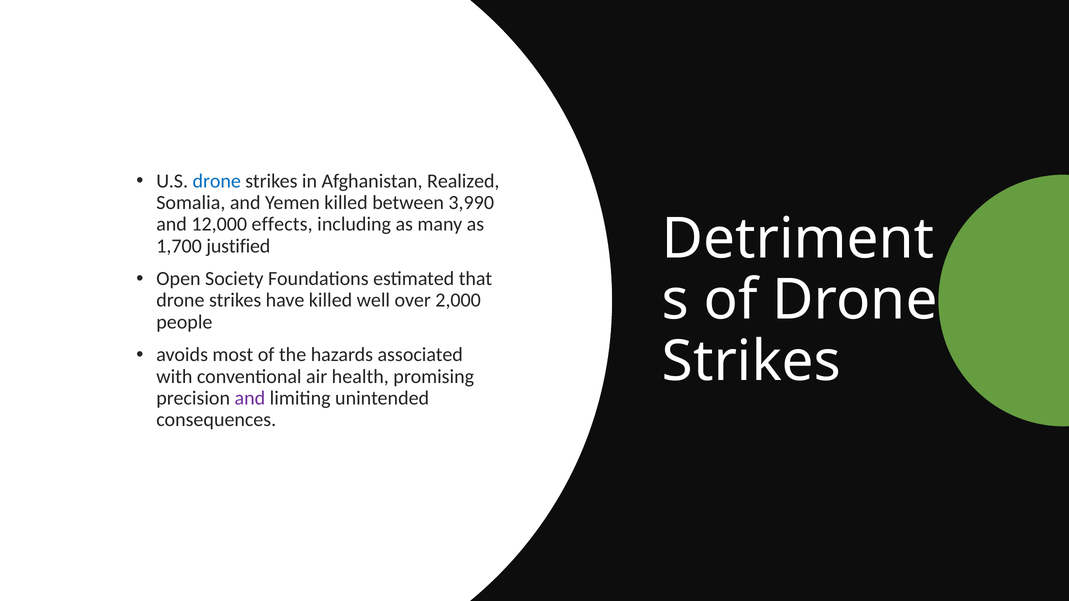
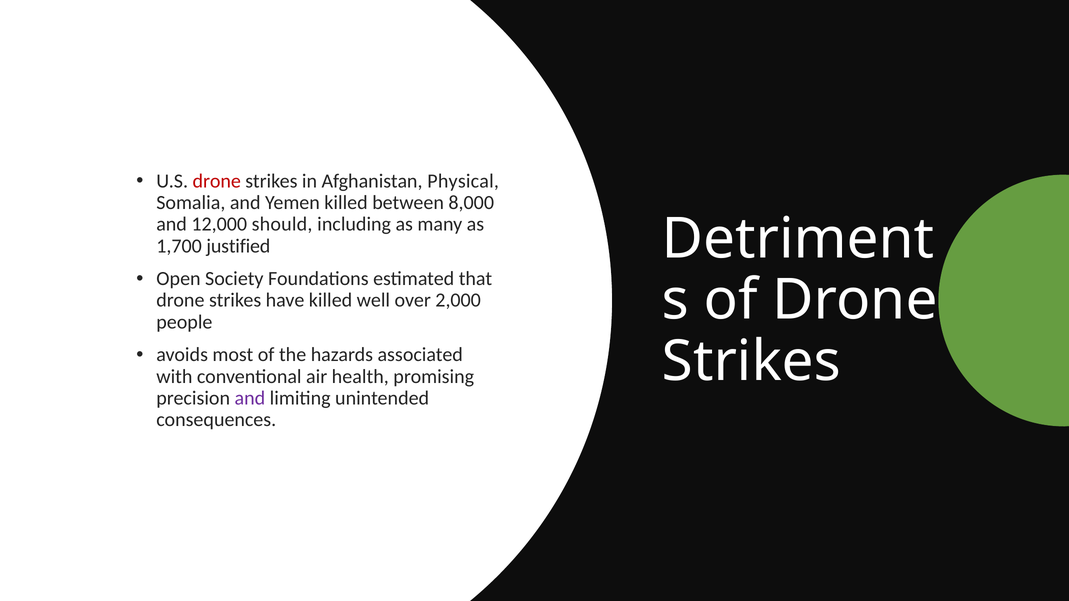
drone colour: blue -> red (217, 181)
Realized: Realized -> Physical (463, 181)
3,990: 3,990 -> 8,000 (471, 203)
effects: effects -> should (282, 224)
